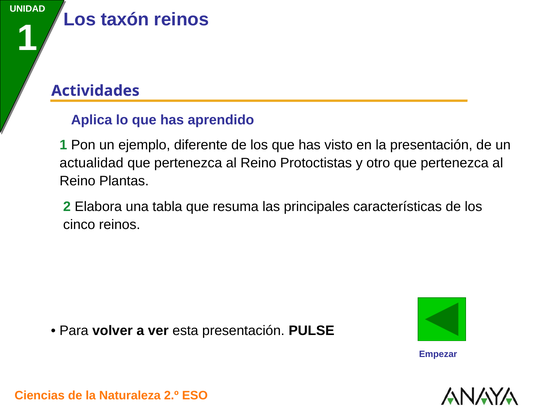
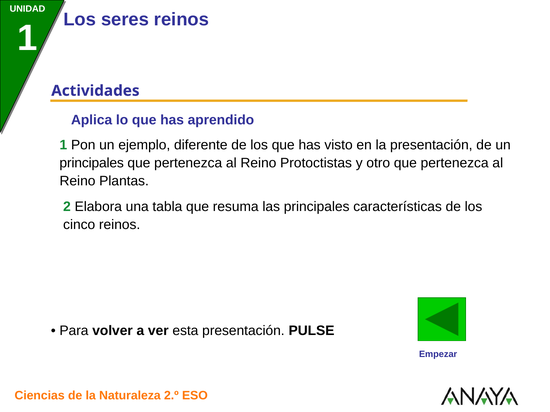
taxón: taxón -> seres (125, 20)
actualidad: actualidad -> principales (92, 163)
